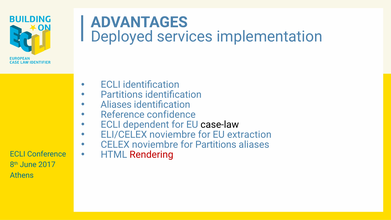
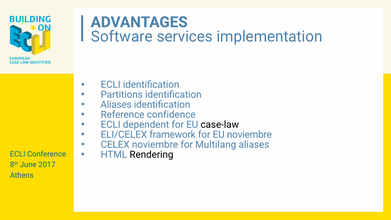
Deployed: Deployed -> Software (122, 37)
ELI/CELEX noviembre: noviembre -> framework (173, 135)
EU extraction: extraction -> noviembre (249, 135)
for Partitions: Partitions -> Multilang (216, 145)
Rendering colour: red -> black (151, 155)
